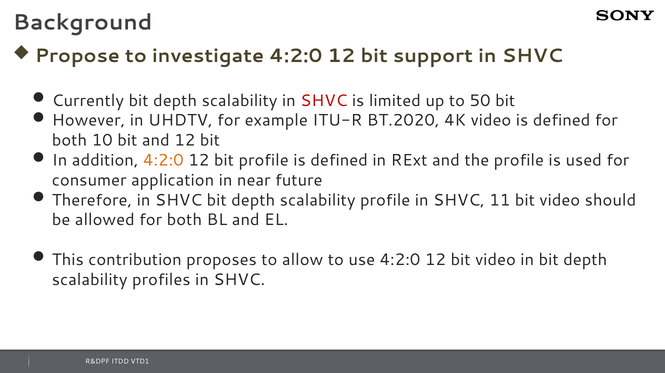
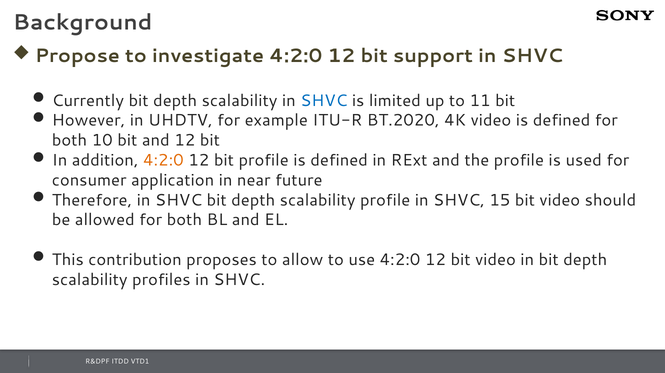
SHVC colour: red -> blue (324, 101)
50: 50 -> 11 (480, 101)
11: 11 -> 15 (500, 200)
